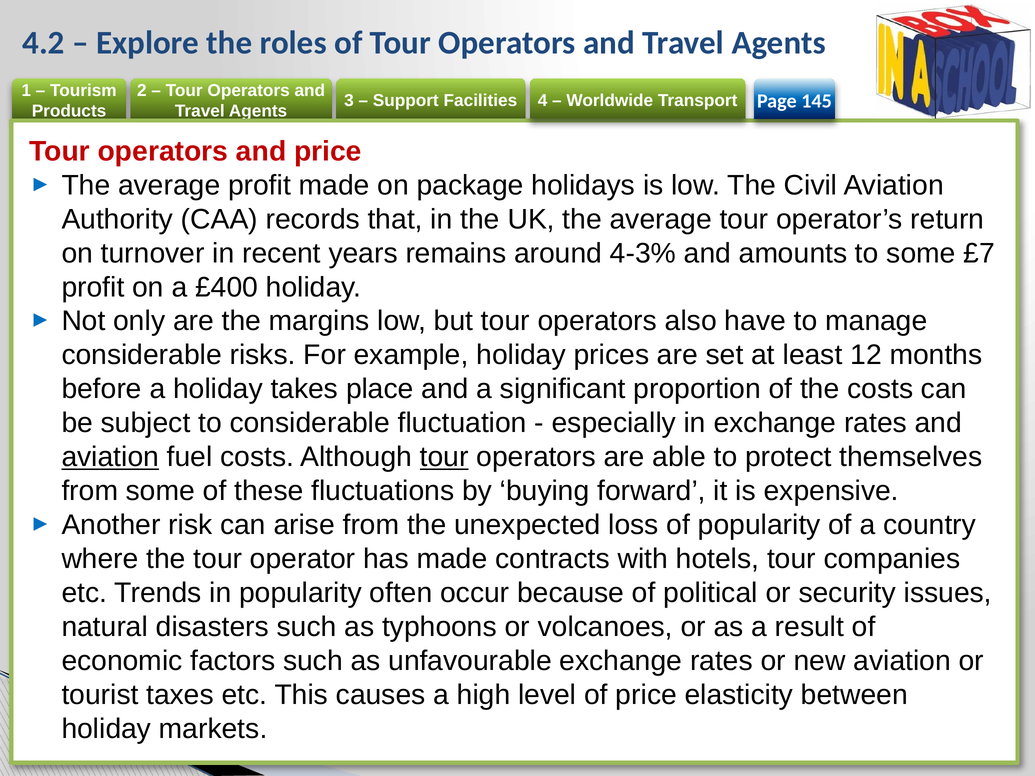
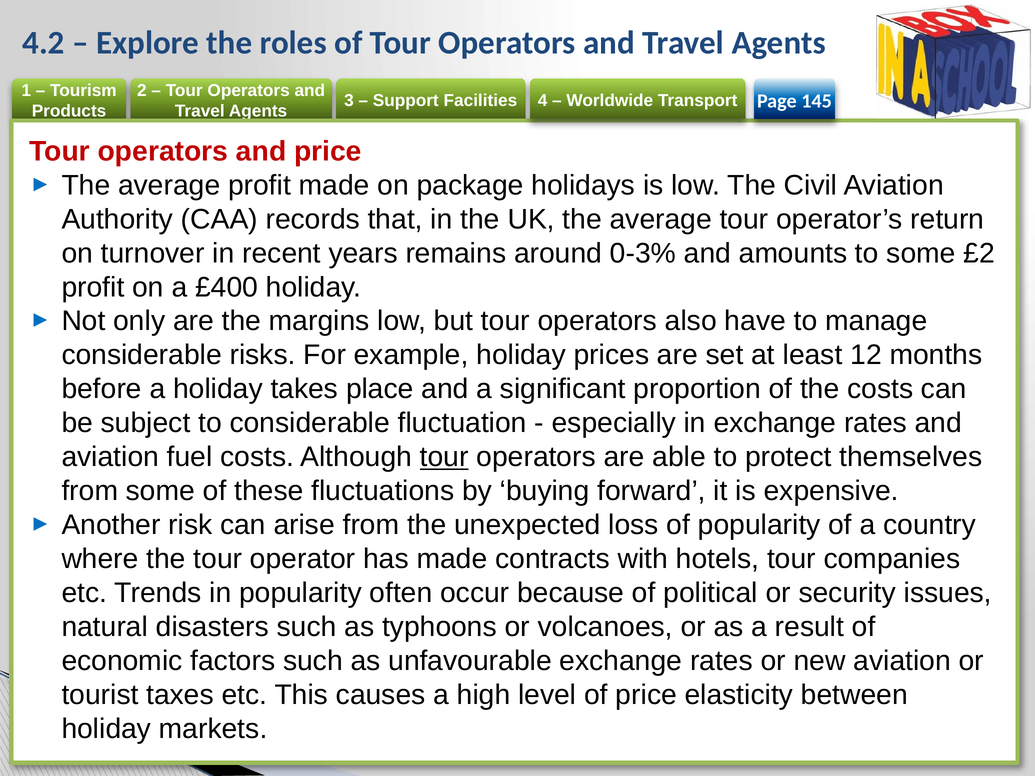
4-3%: 4-3% -> 0-3% (643, 253)
£7: £7 -> £2 (979, 253)
aviation underline: present -> none (110, 457)
